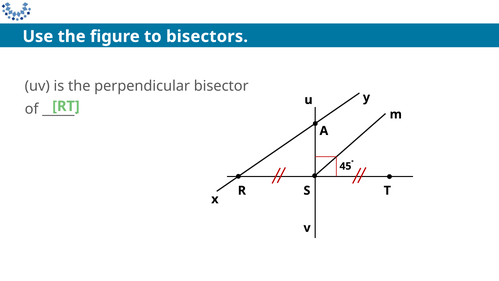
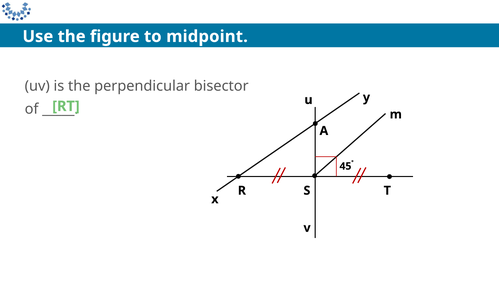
bisectors: bisectors -> midpoint (207, 36)
